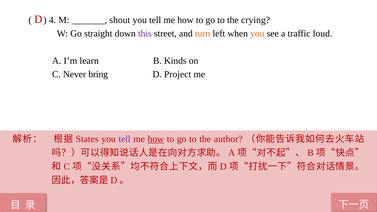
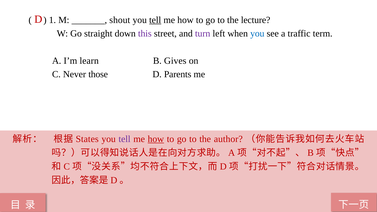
4: 4 -> 1 (52, 20)
tell underline: none -> present (155, 20)
crying: crying -> lecture (256, 20)
turn colour: orange -> purple (203, 34)
you colour: orange -> blue (257, 34)
loud: loud -> term (323, 34)
Kinds: Kinds -> Gives (175, 61)
bring: bring -> those (98, 74)
Project: Project -> Parents (178, 74)
